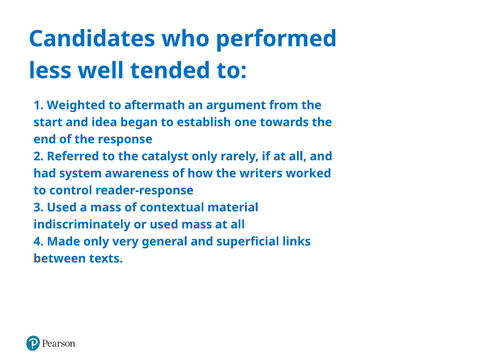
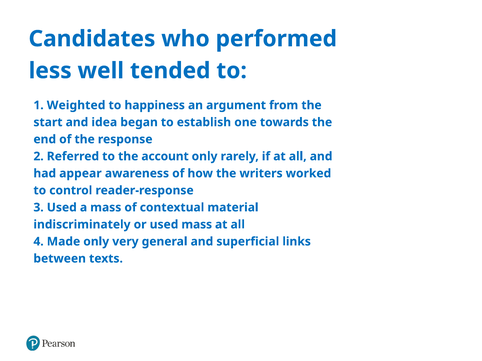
aftermath: aftermath -> happiness (155, 105)
catalyst: catalyst -> account (165, 157)
system: system -> appear (80, 174)
